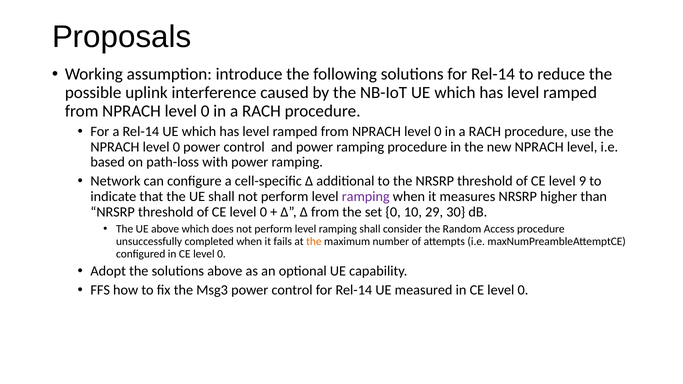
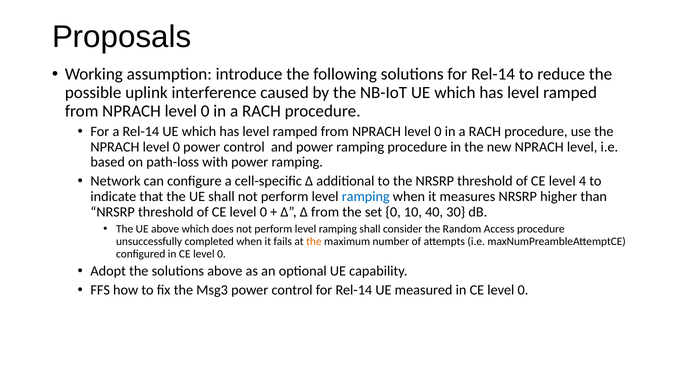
9: 9 -> 4 (583, 181)
ramping colour: purple -> blue (366, 197)
29: 29 -> 40 (434, 212)
